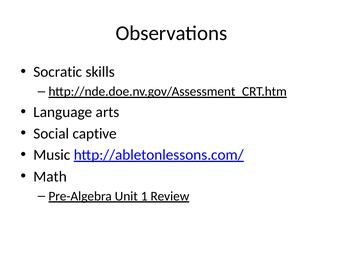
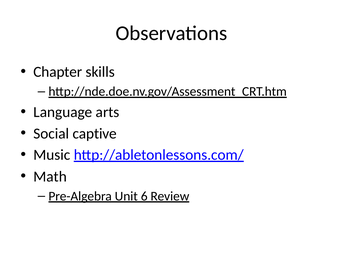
Socratic: Socratic -> Chapter (58, 72)
1: 1 -> 6 (144, 196)
